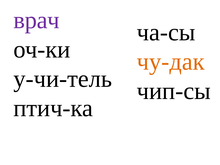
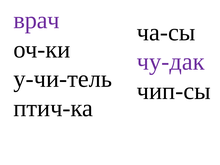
чу-дак colour: orange -> purple (171, 62)
